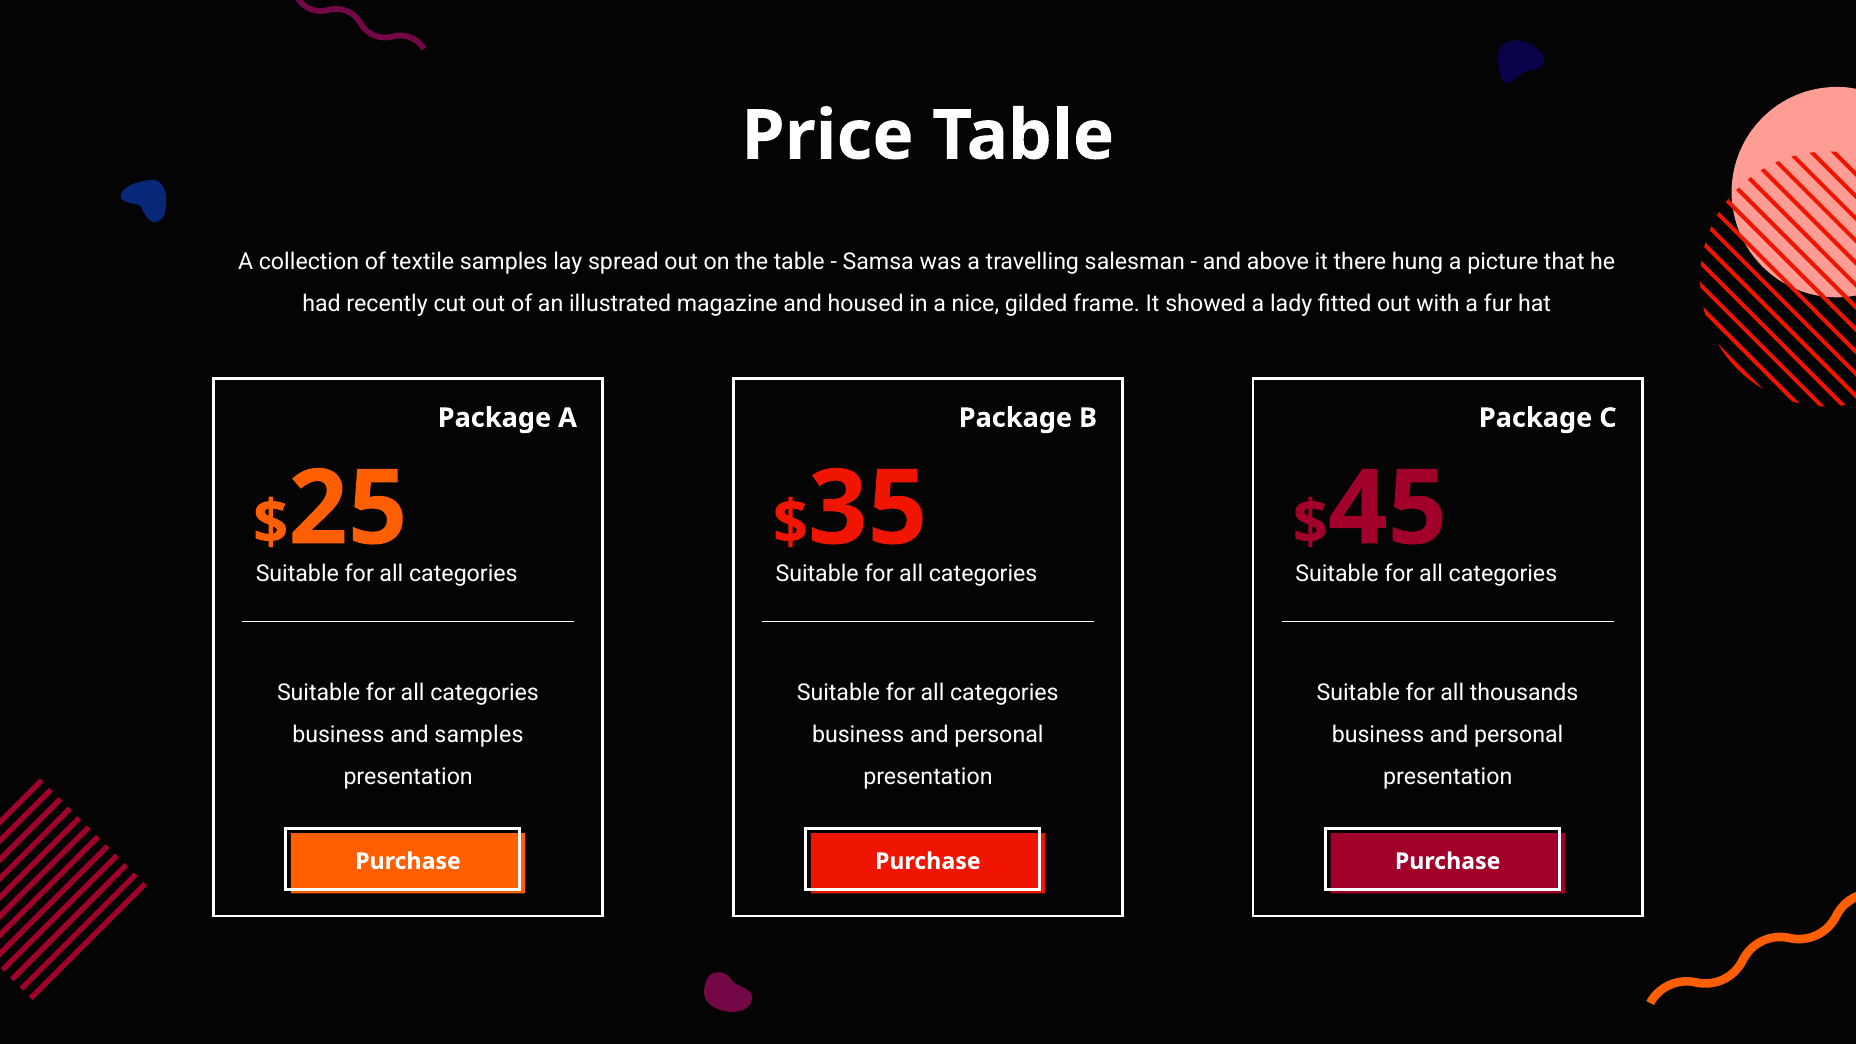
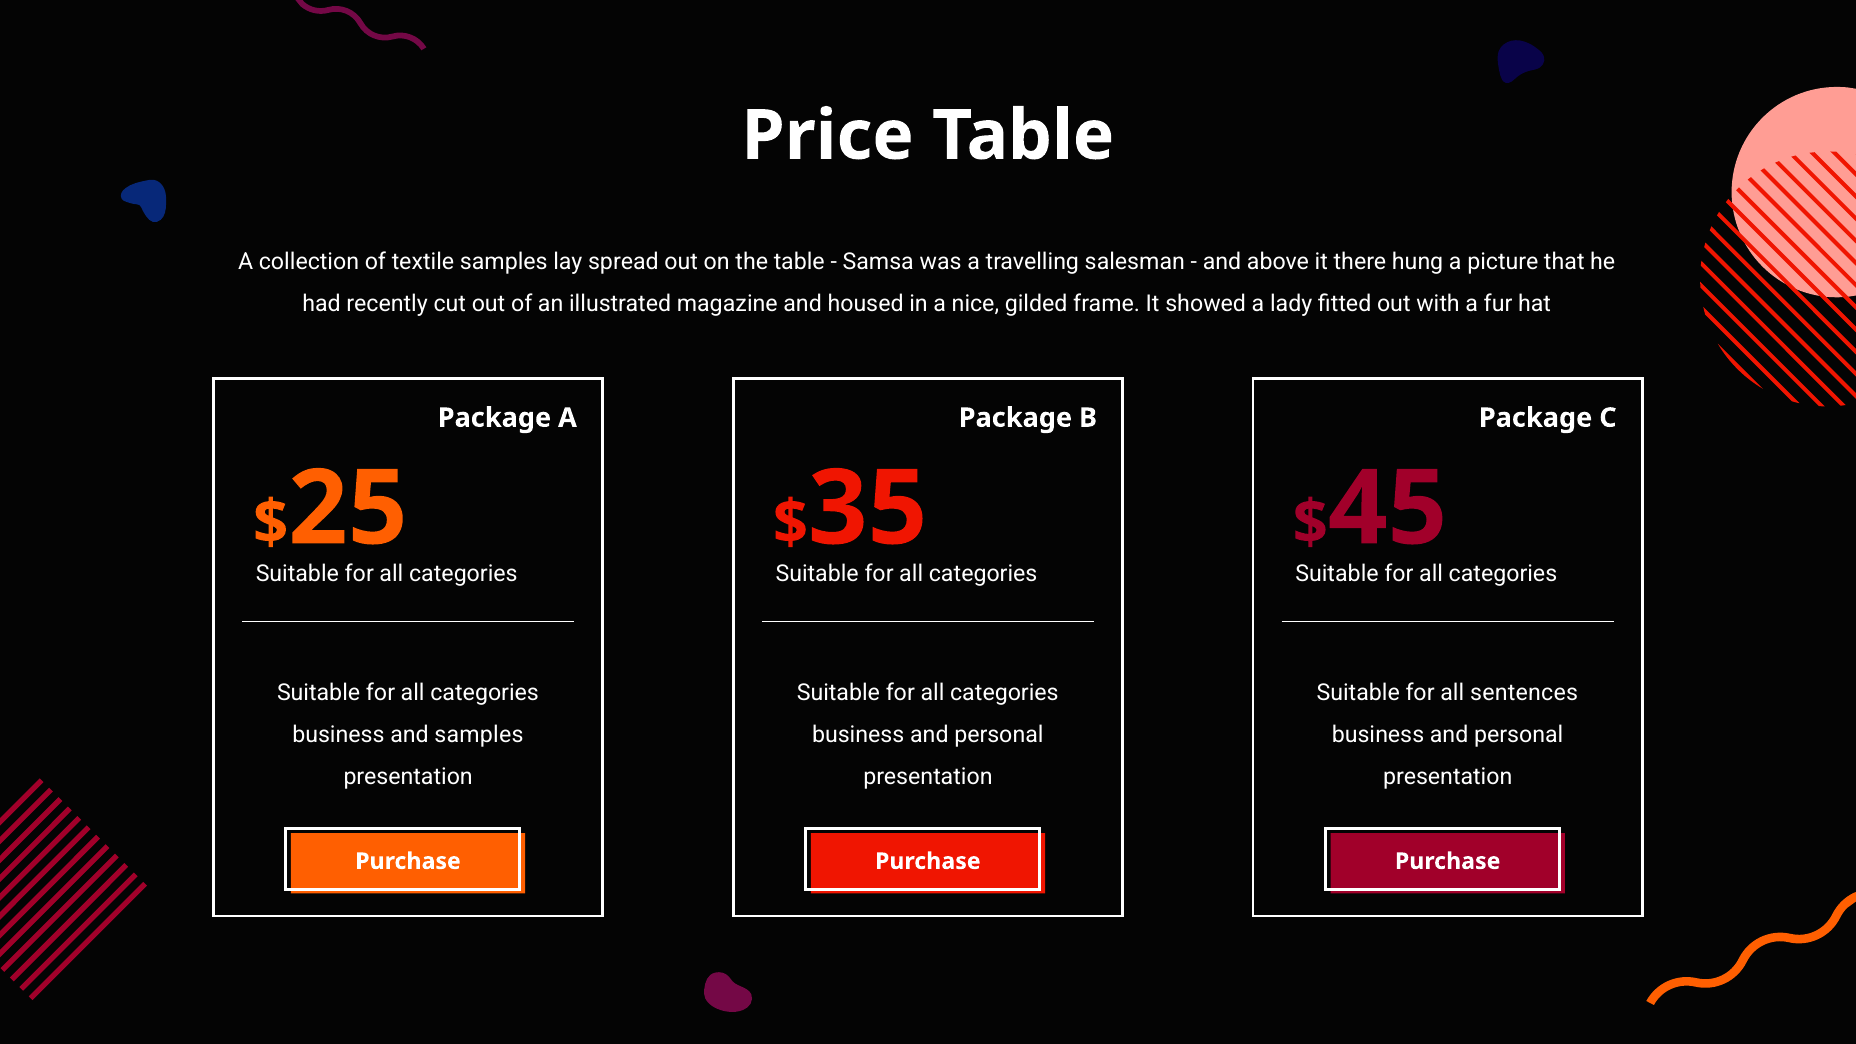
thousands: thousands -> sentences (1524, 693)
